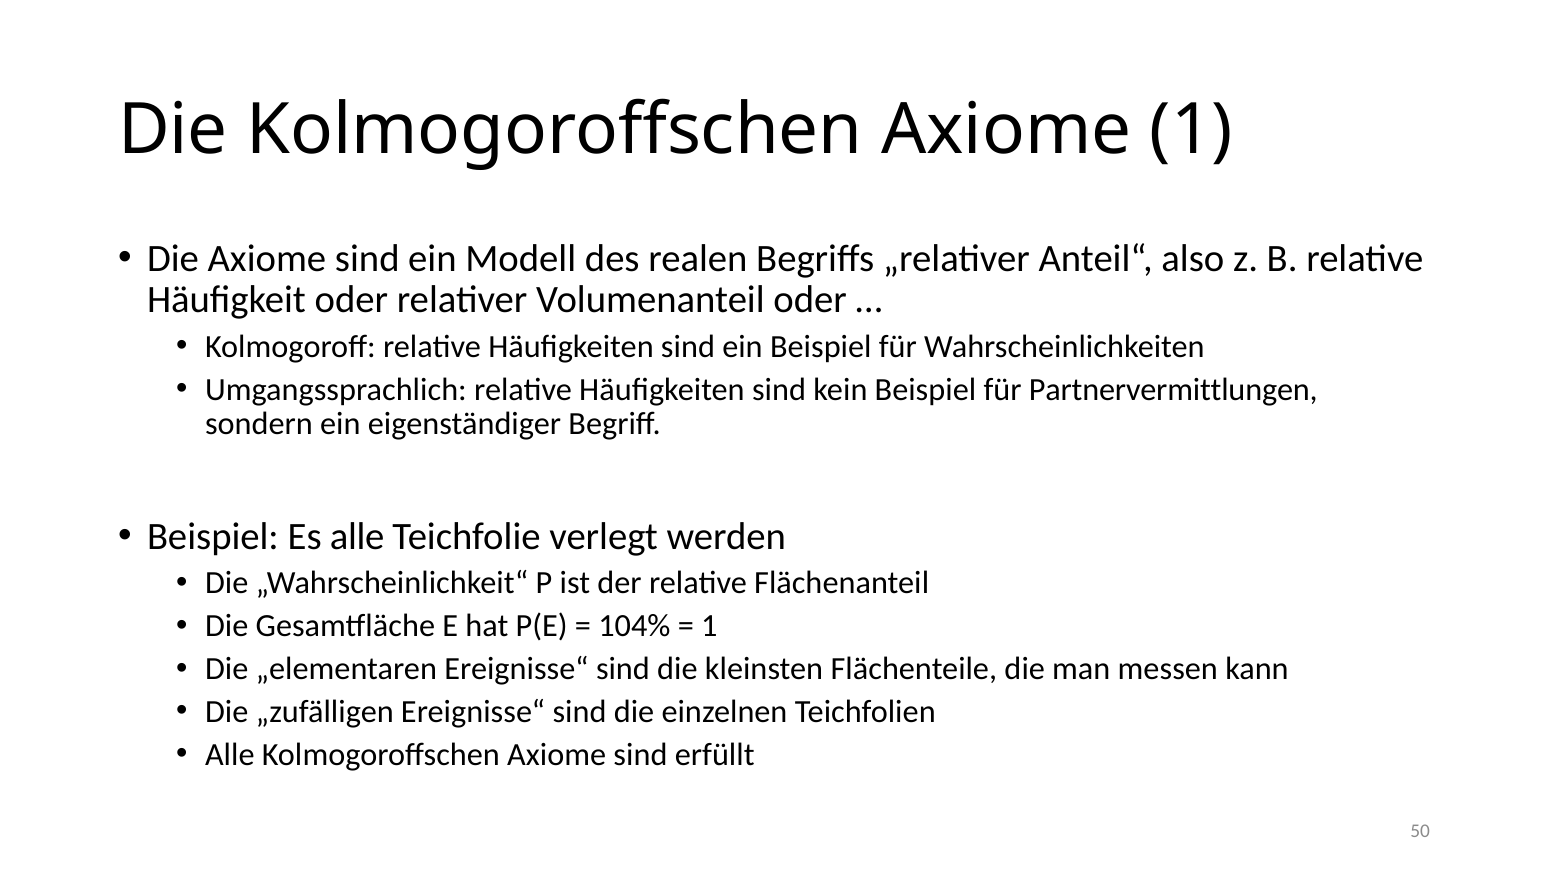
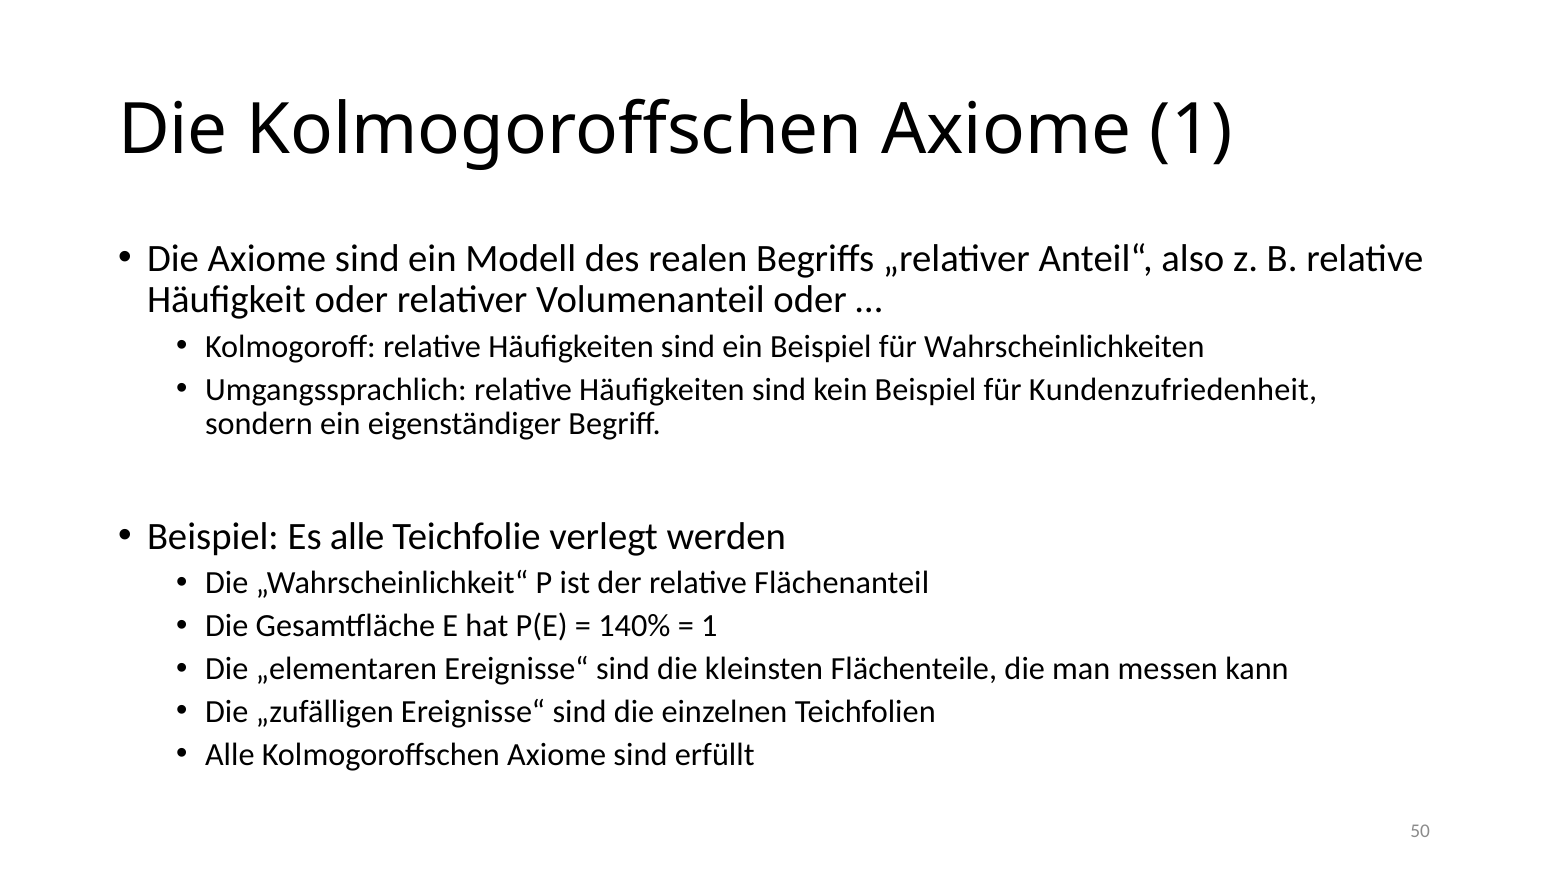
Partnervermittlungen: Partnervermittlungen -> Kundenzufriedenheit (1173, 389)
104%: 104% -> 140% (634, 626)
